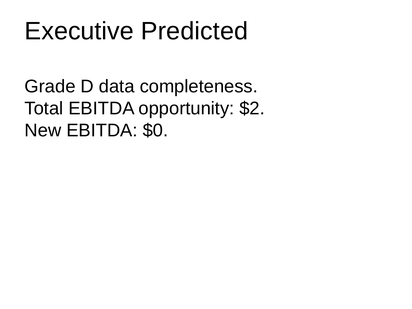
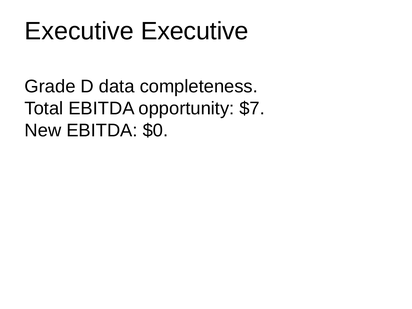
Executive Predicted: Predicted -> Executive (195, 31)
$2: $2 -> $7 (252, 108)
